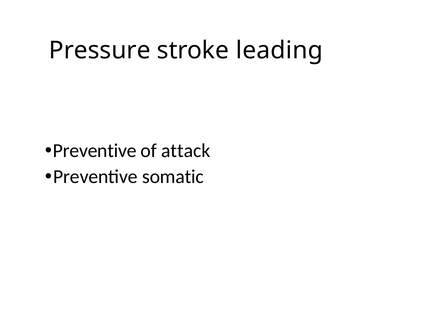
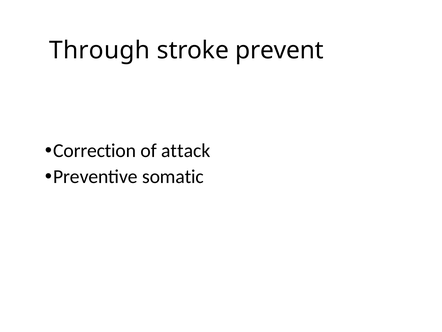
Pressure: Pressure -> Through (100, 50)
leading: leading -> prevent (280, 50)
Preventive: Preventive -> Correction (95, 151)
